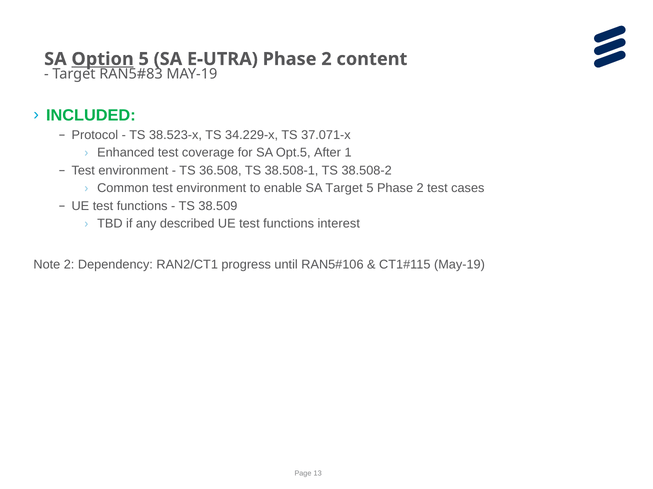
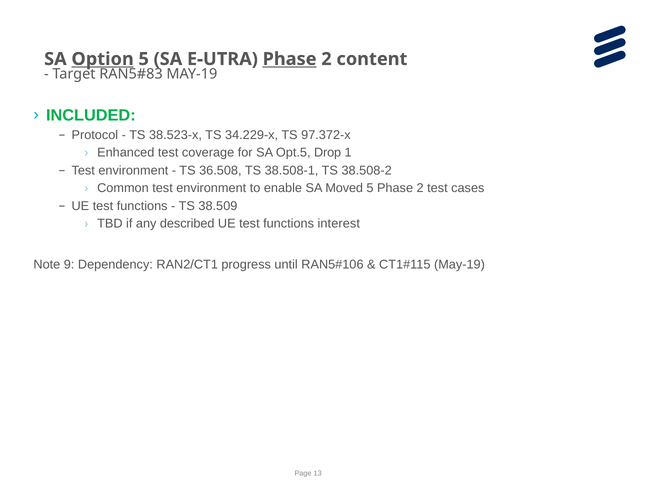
Phase underline: none -> present (290, 59)
37.071-x: 37.071-x -> 97.372-x (326, 135)
After: After -> Drop (328, 153)
SA Target: Target -> Moved (344, 188)
Note 2: 2 -> 9 (69, 265)
